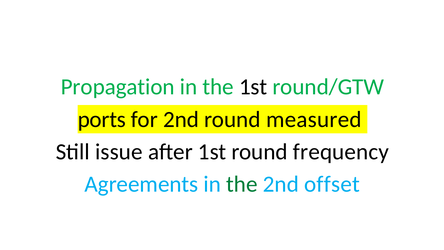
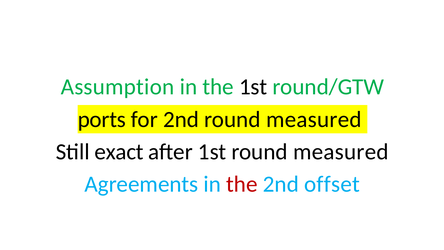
Propagation: Propagation -> Assumption (118, 87)
issue: issue -> exact (119, 152)
1st round frequency: frequency -> measured (341, 152)
the colour: green -> red (242, 184)
